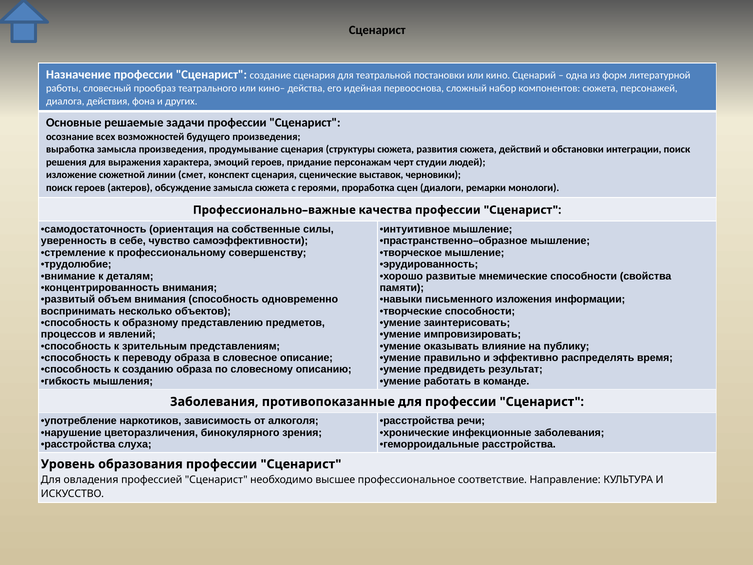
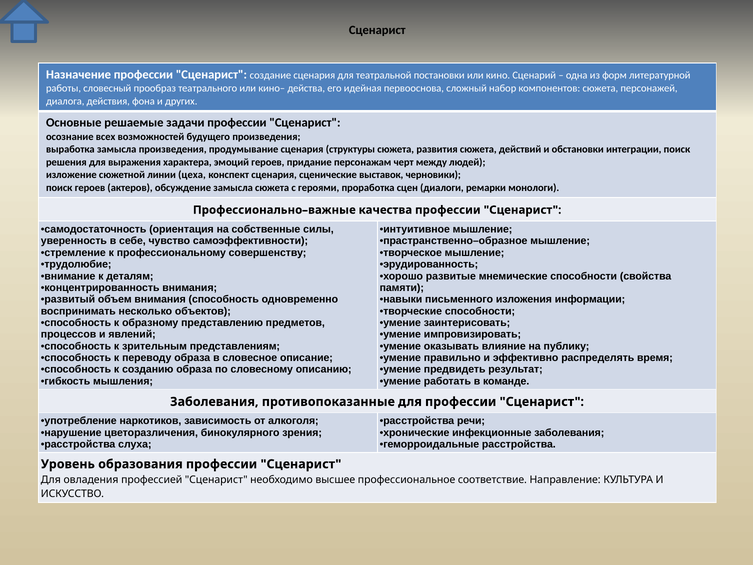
студии: студии -> между (431, 162)
смет: смет -> цеха (192, 175)
